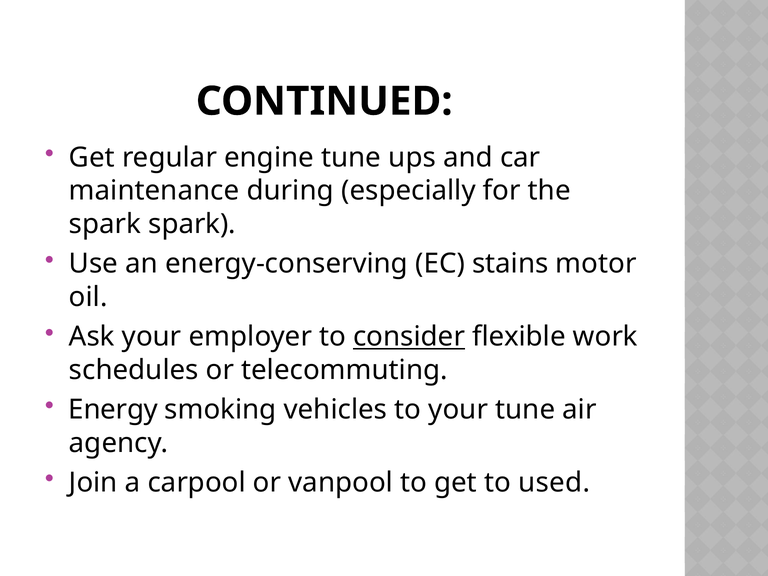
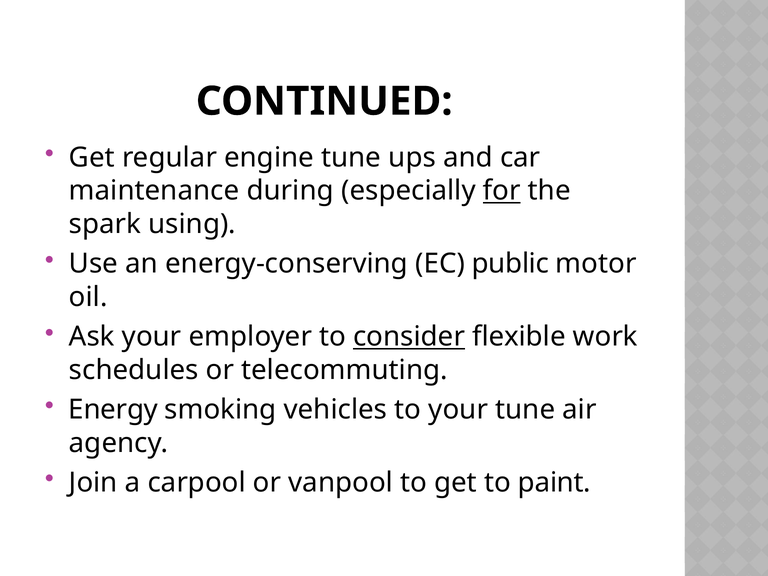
for underline: none -> present (502, 191)
spark spark: spark -> using (192, 224)
stains: stains -> public (510, 264)
used: used -> paint (554, 483)
